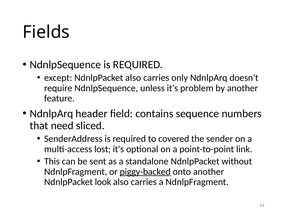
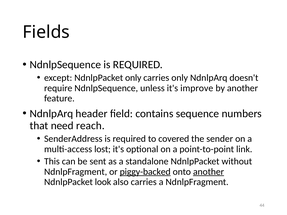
NdnlpPacket also: also -> only (133, 78)
problem: problem -> improve (197, 88)
sliced: sliced -> reach (90, 126)
another underline: none -> present (209, 172)
